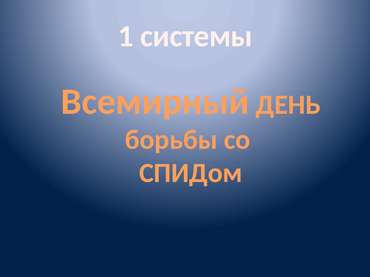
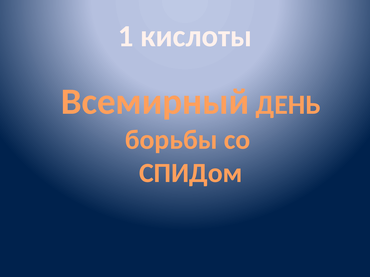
системы: системы -> кислоты (196, 36)
